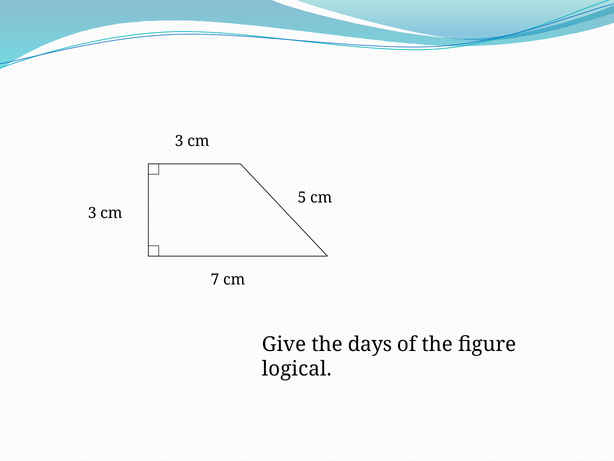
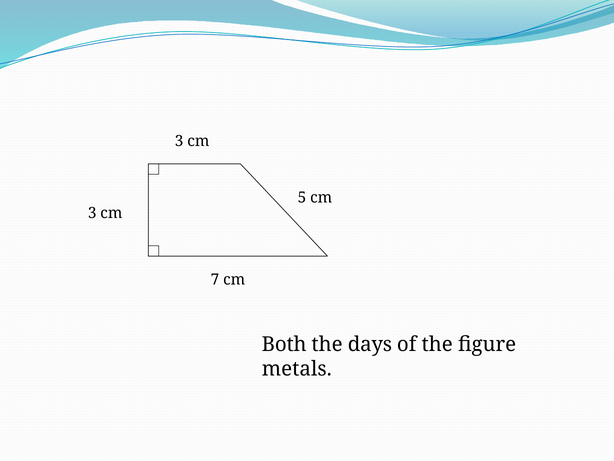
Give: Give -> Both (284, 344)
logical: logical -> metals (297, 369)
